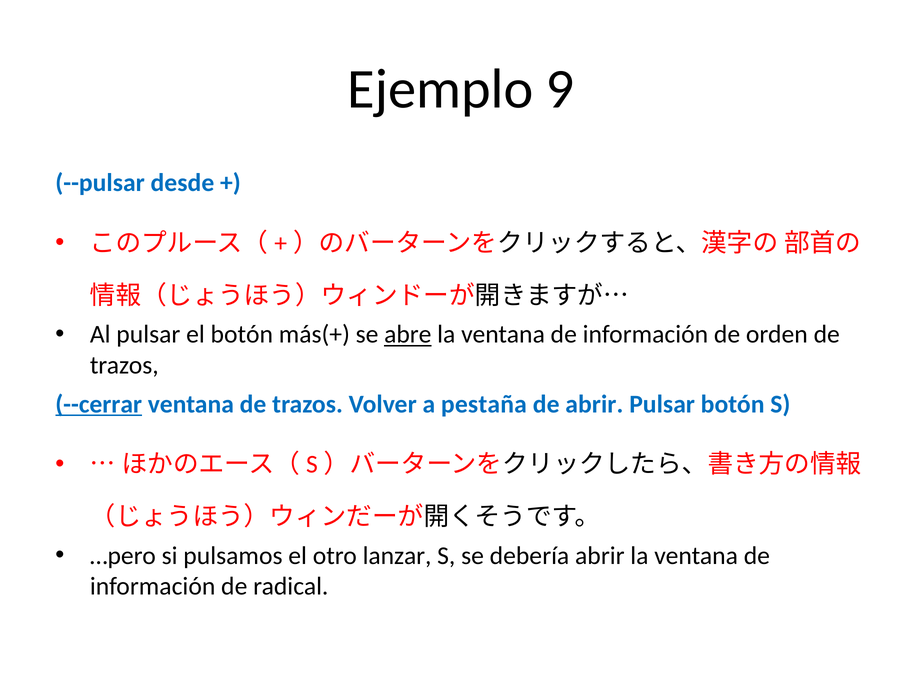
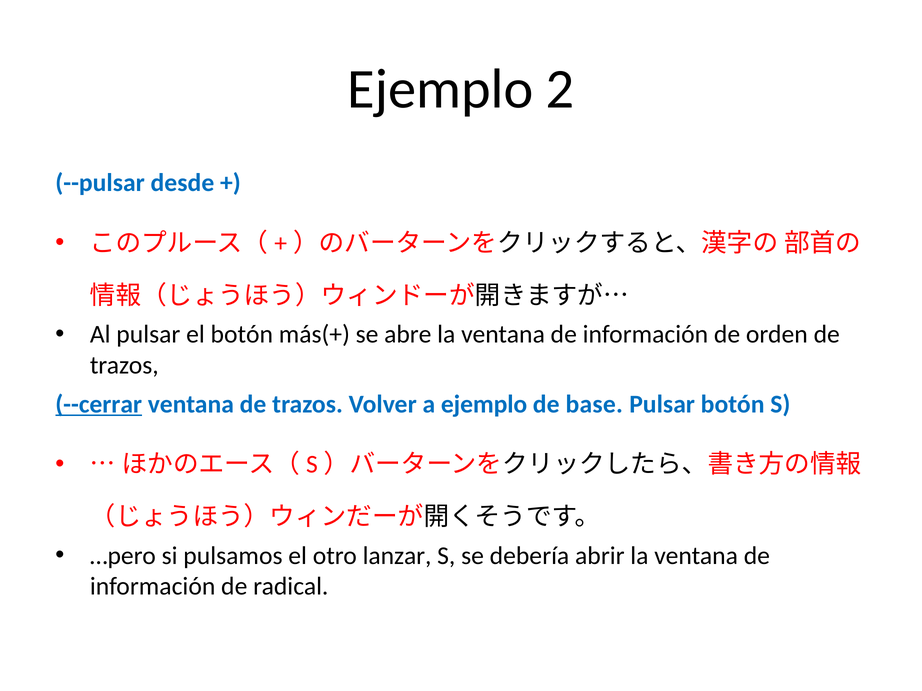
9: 9 -> 2 (560, 89)
abre underline: present -> none (408, 335)
a pestaña: pestaña -> ejemplo (484, 404)
de abrir: abrir -> base (594, 404)
